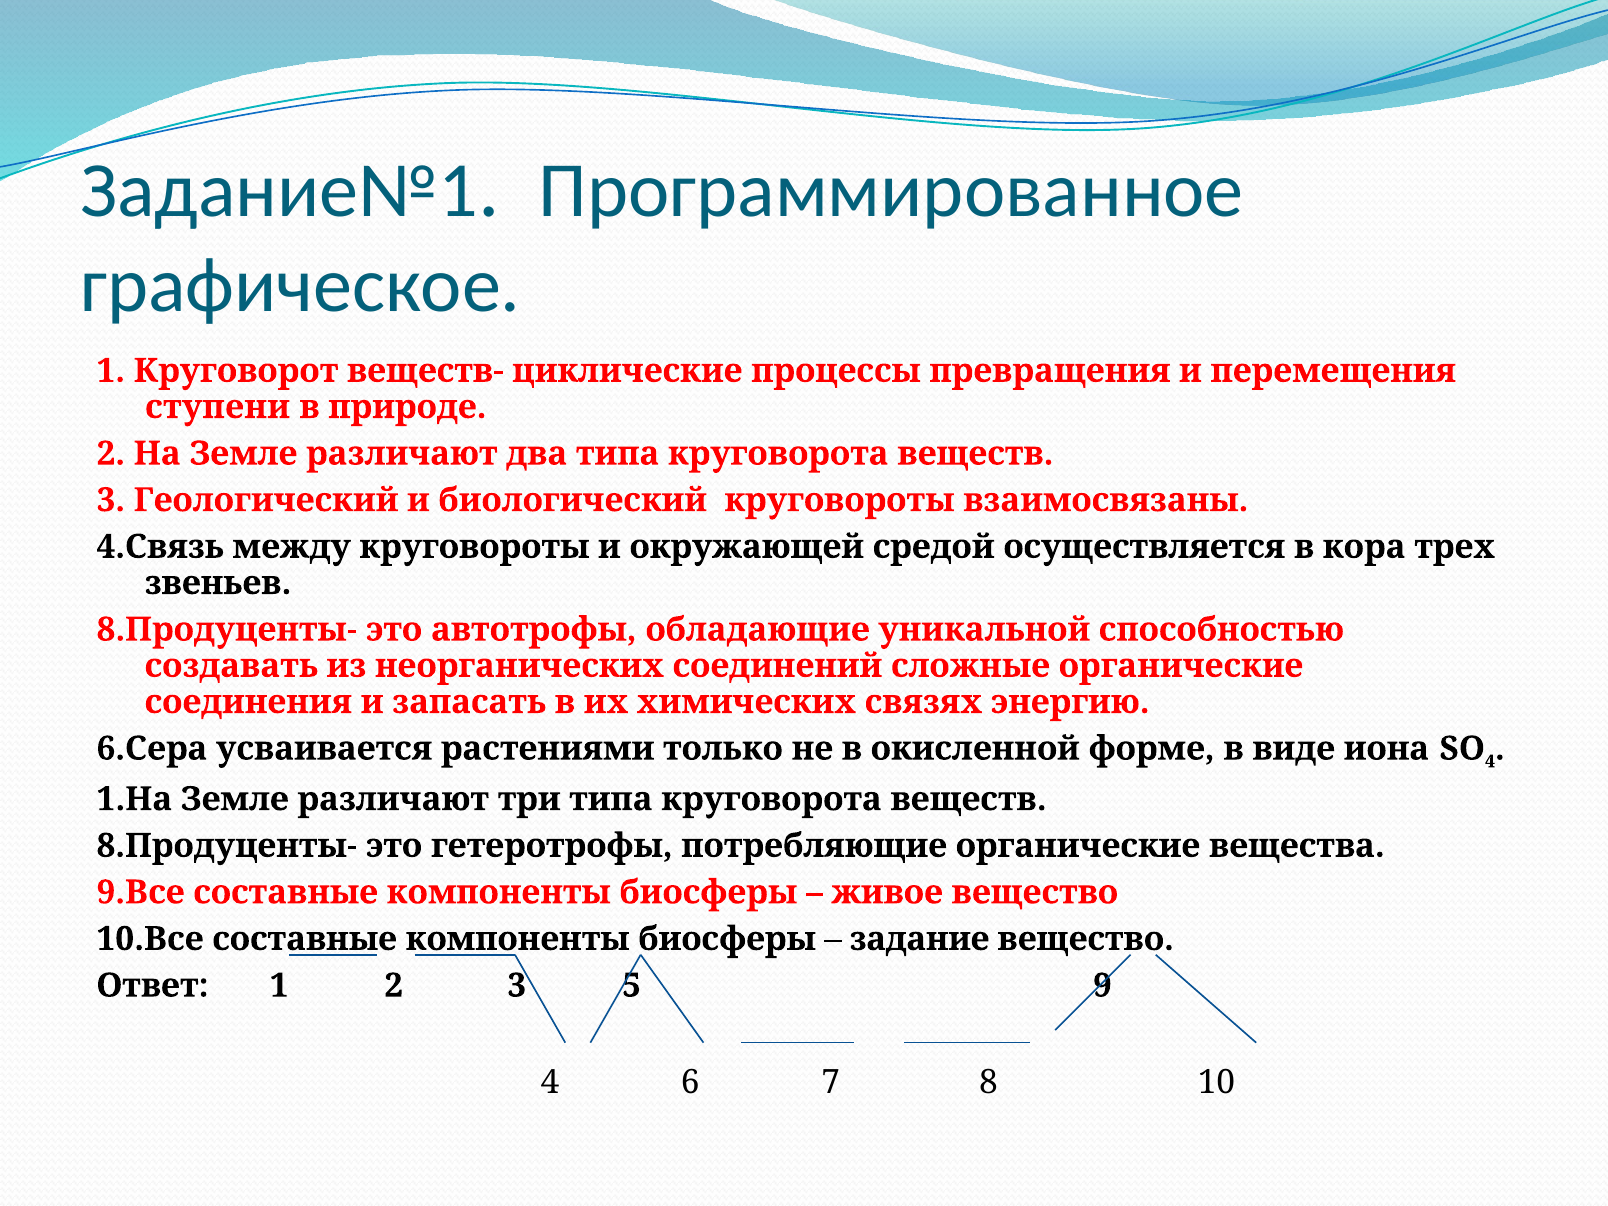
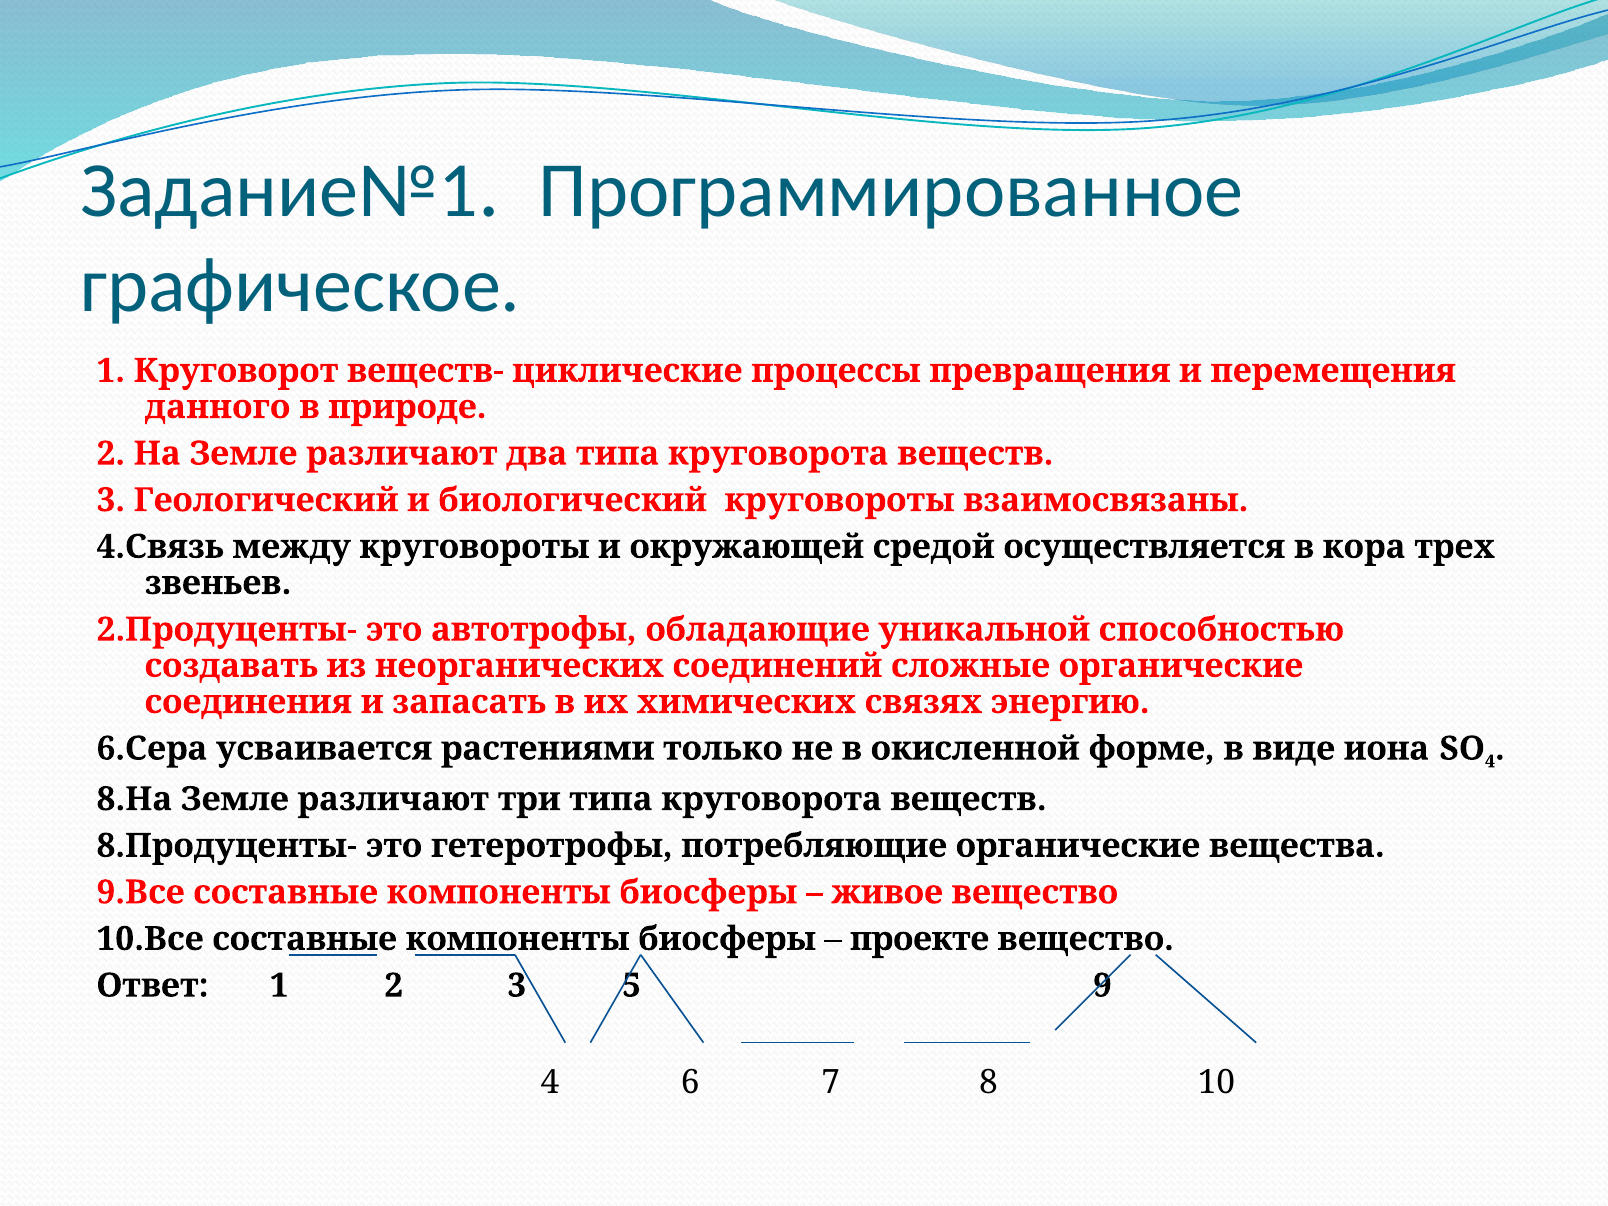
ступени: ступени -> данного (218, 407)
8.Продуценты-: 8.Продуценты- -> 2.Продуценты- (227, 630)
1.На: 1.На -> 8.На (134, 799)
задание: задание -> проекте (920, 939)
